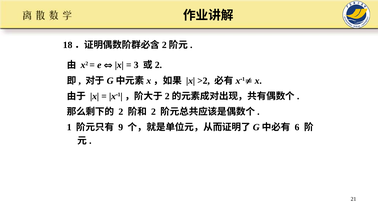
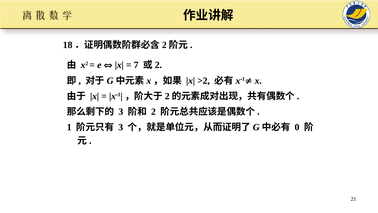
3: 3 -> 7 (136, 65)
2: 2 -> 3 (121, 111)
9: 9 -> 3 (121, 127)
6: 6 -> 0 (297, 127)
